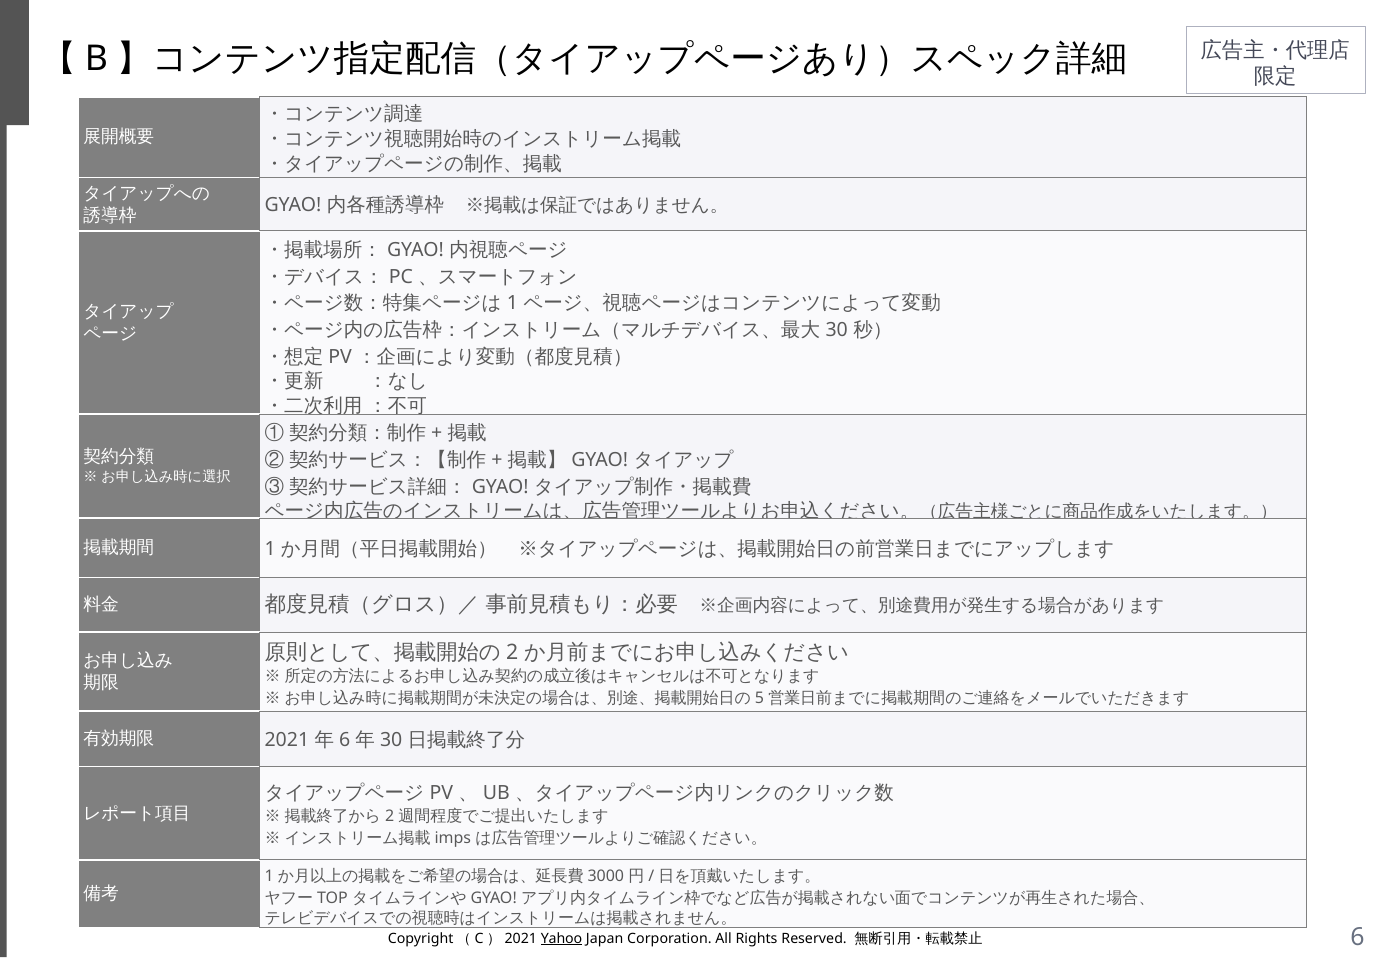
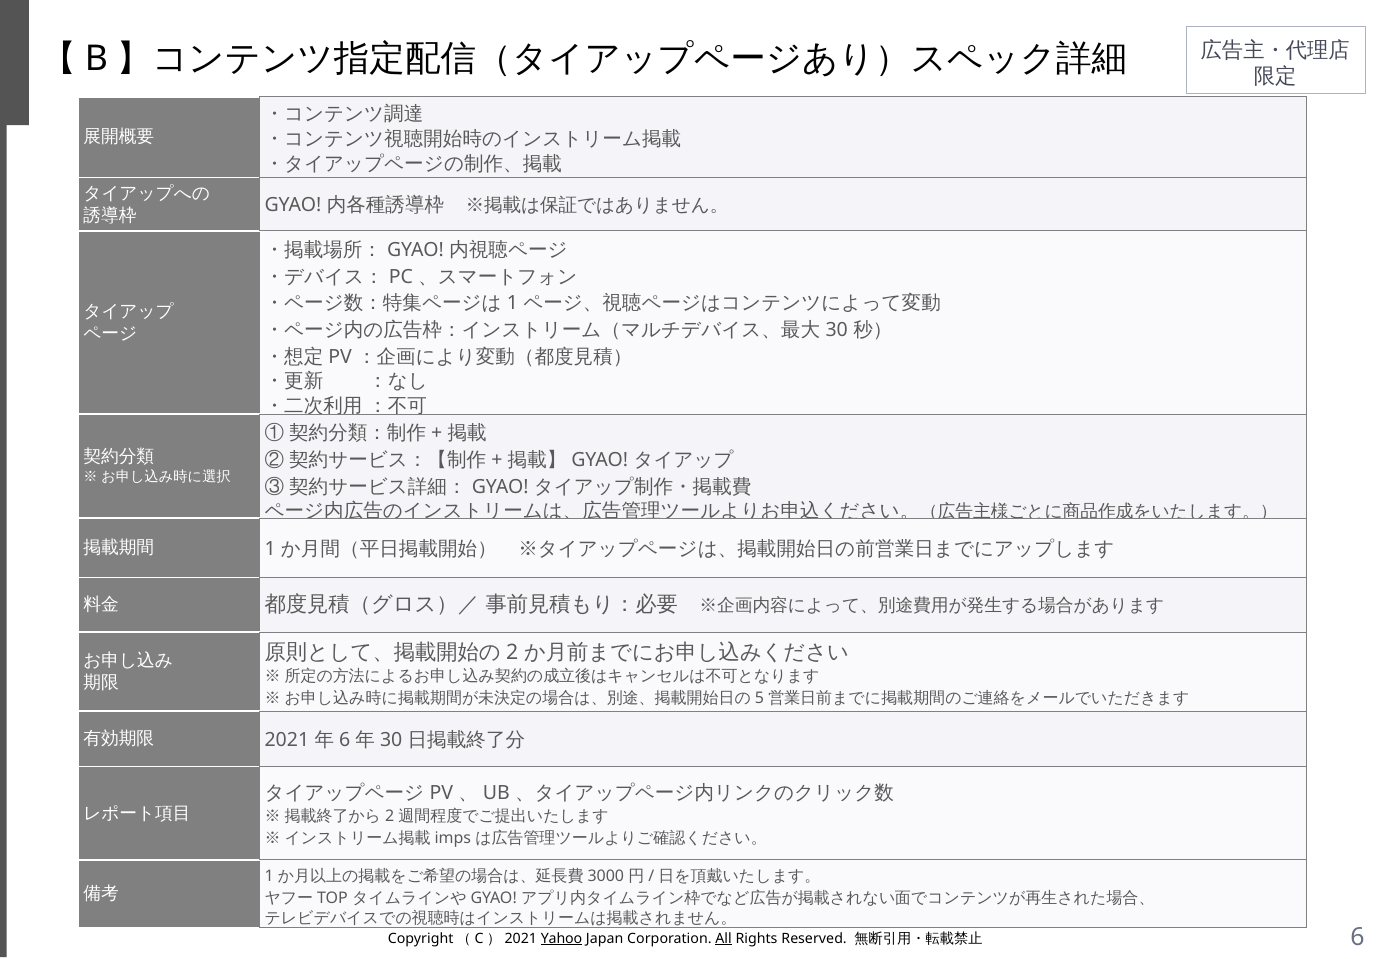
All underline: none -> present (724, 938)
